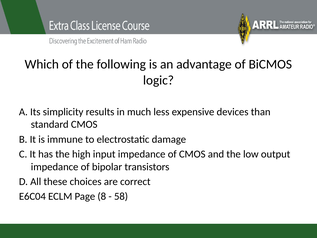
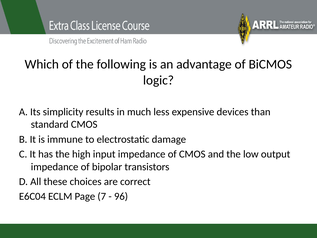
8: 8 -> 7 (102, 196)
58: 58 -> 96 (121, 196)
